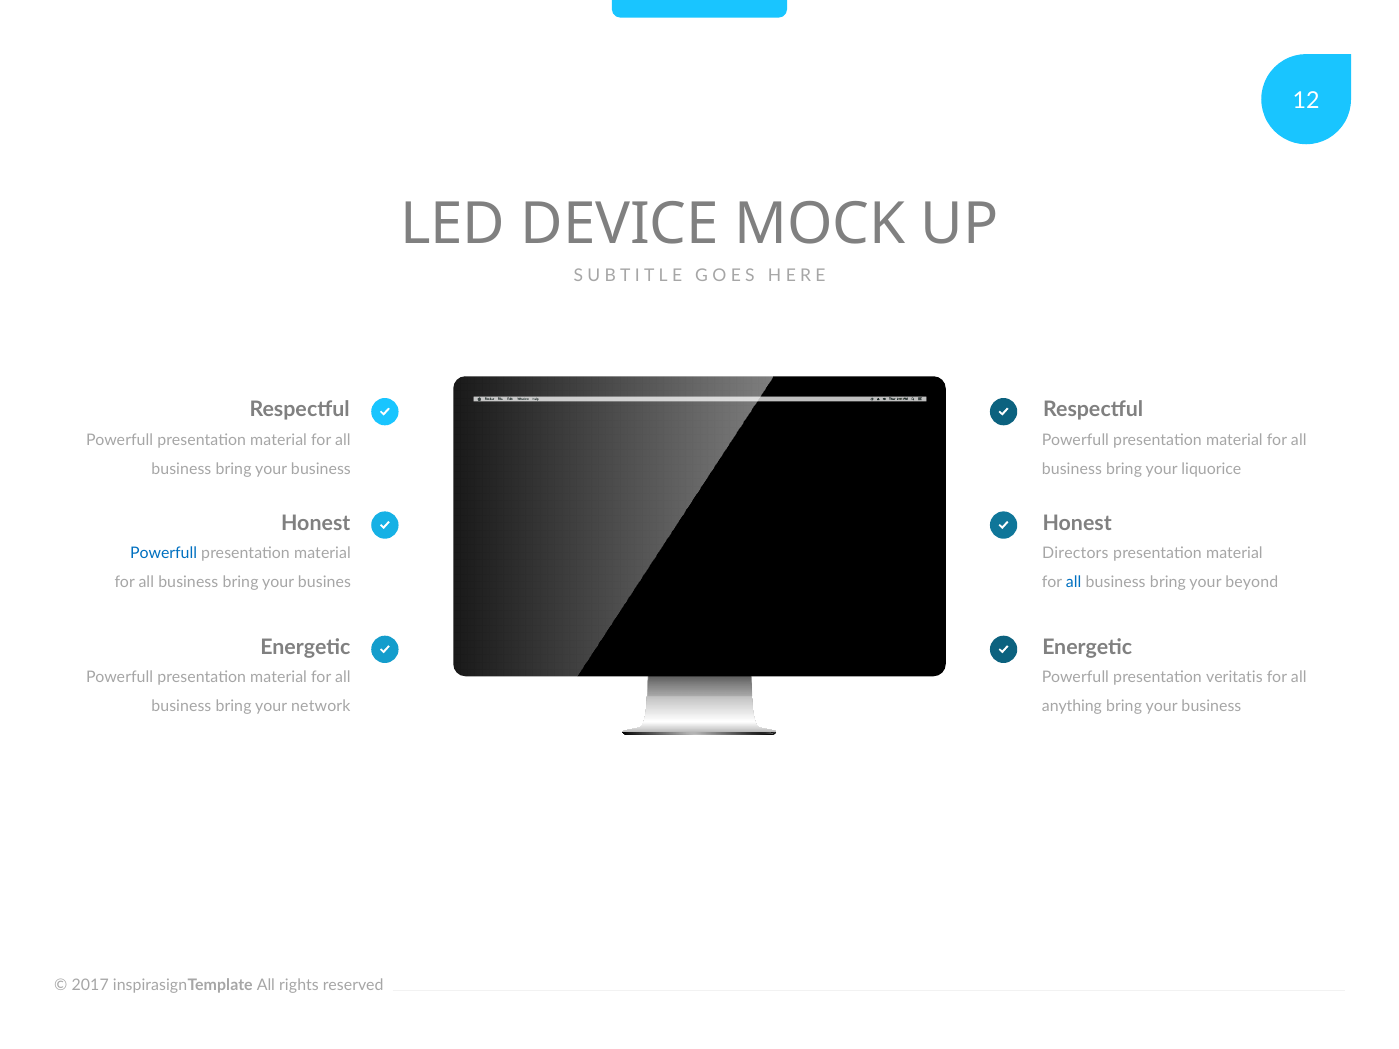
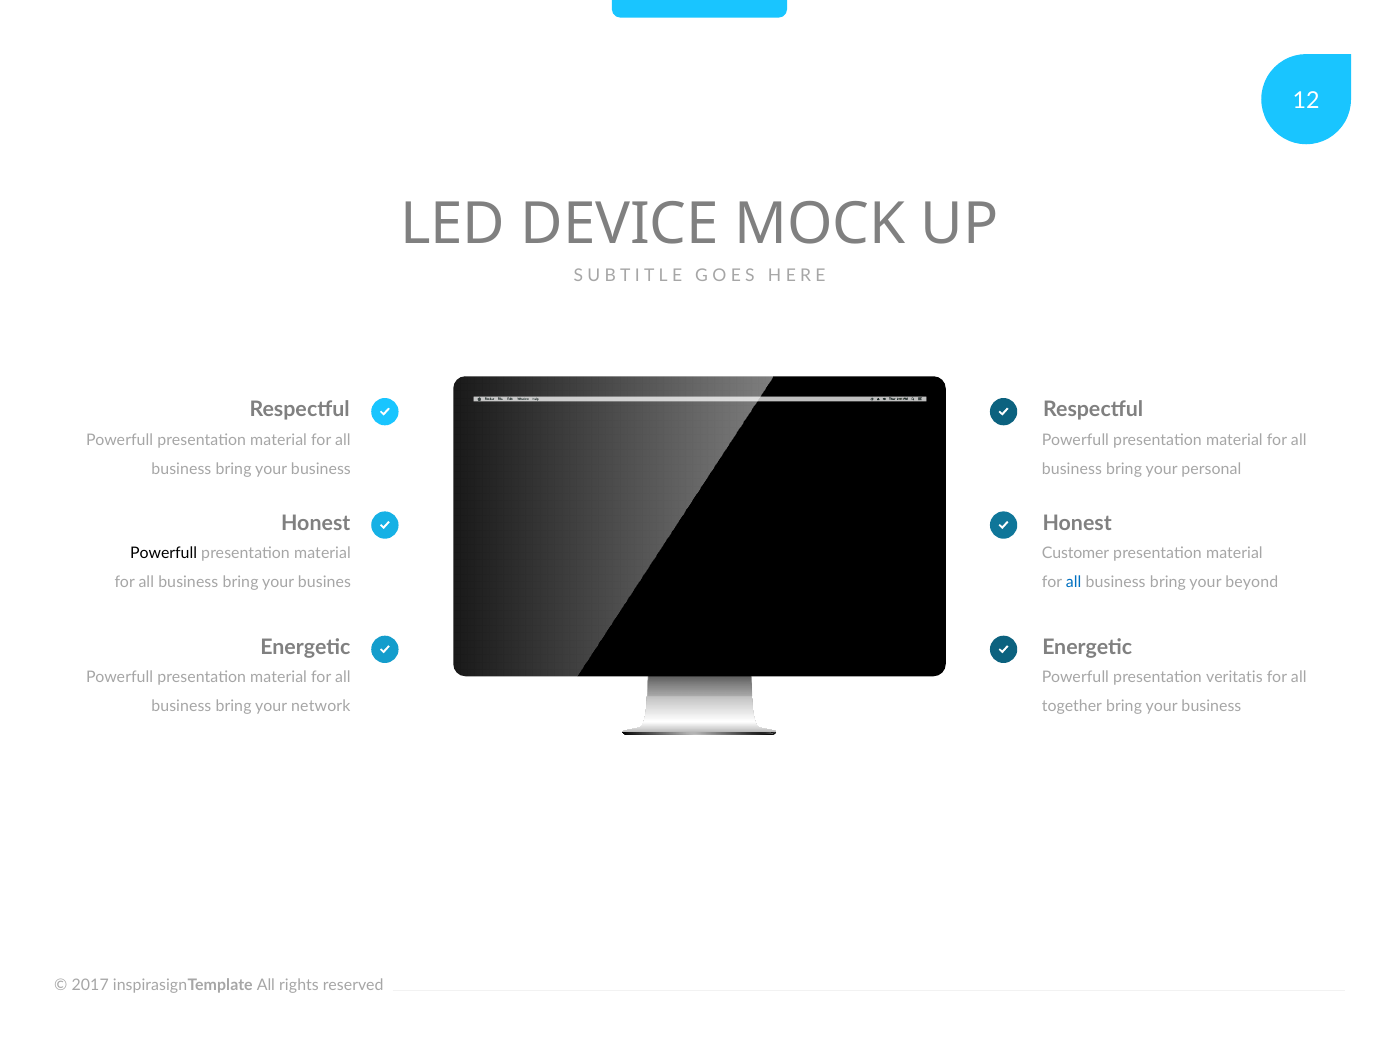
liquorice: liquorice -> personal (1211, 469)
Powerfull colour: blue -> black (164, 553)
Directors: Directors -> Customer (1076, 553)
anything: anything -> together (1072, 707)
